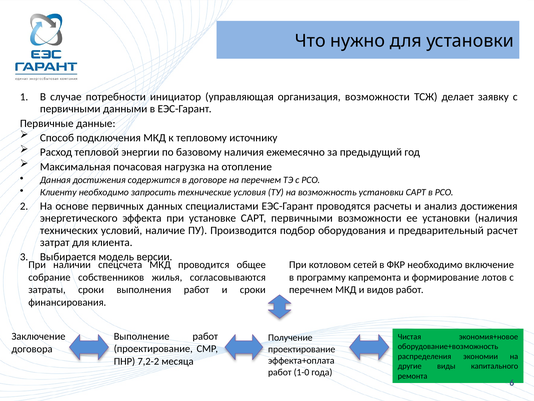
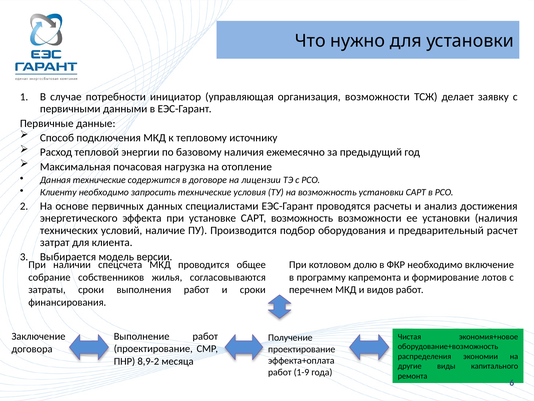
Данная достижения: достижения -> технические (99, 180)
на перечнем: перечнем -> лицензии (261, 180)
САРТ первичными: первичными -> возможность (302, 218)
сетей: сетей -> долю (365, 264)
7,2-2: 7,2-2 -> 8,9-2 (148, 361)
1-0: 1-0 -> 1-9 (301, 372)
